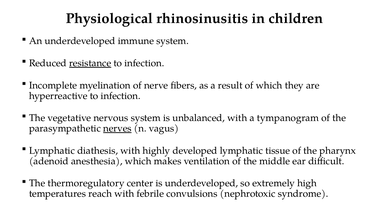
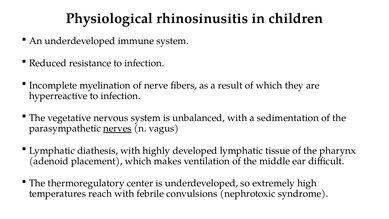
resistance underline: present -> none (90, 63)
tympanogram: tympanogram -> sedimentation (288, 118)
anesthesia: anesthesia -> placement (97, 161)
